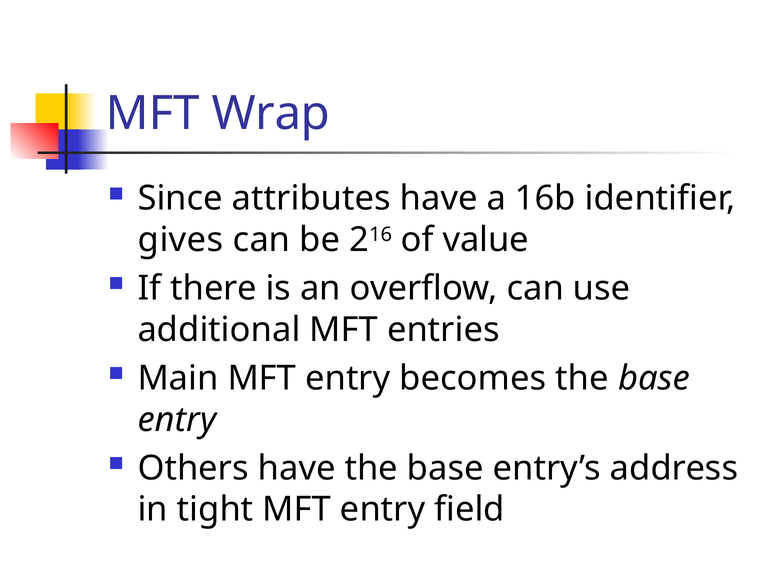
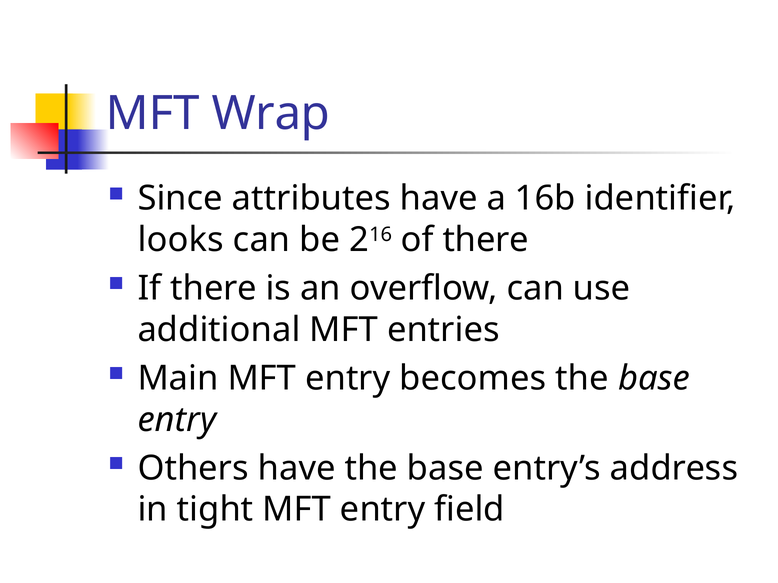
gives: gives -> looks (181, 240)
of value: value -> there (486, 240)
